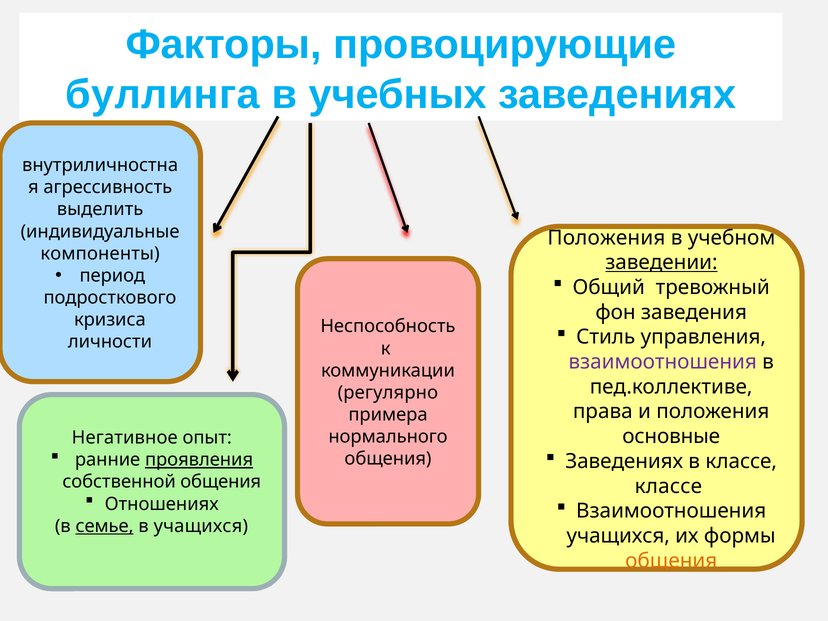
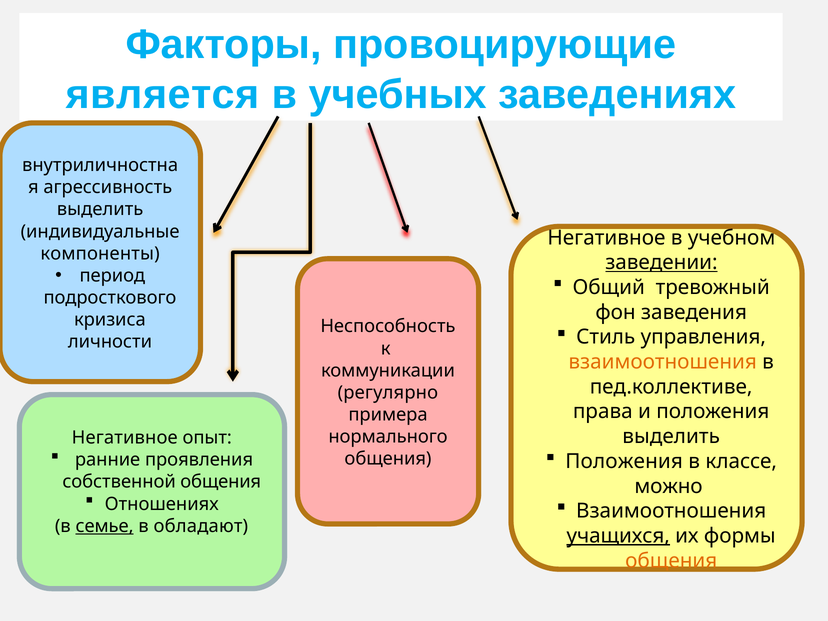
буллинга: буллинга -> является (163, 94)
Положения: Положения -> Негативное (606, 238)
взаимоотношения colour: purple -> orange (663, 362)
основные: основные -> выделить (671, 437)
проявления underline: present -> none (199, 460)
Заведениях: Заведениях -> Положения (624, 461)
классе: классе -> можно (669, 486)
в учащихся: учащихся -> обладают (201, 526)
учащихся underline: none -> present (618, 536)
